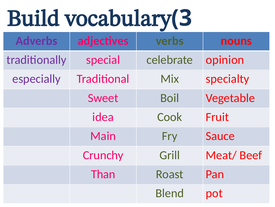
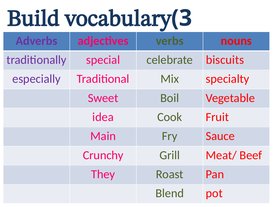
opinion: opinion -> biscuits (225, 60)
Than: Than -> They (103, 174)
